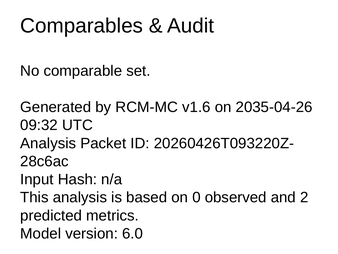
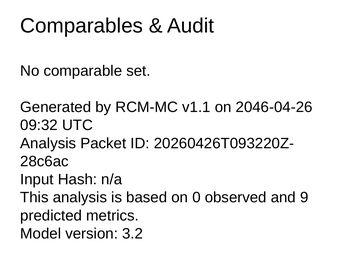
v1.6: v1.6 -> v1.1 (196, 107)
2035-04-26: 2035-04-26 -> 2046-04-26 (274, 107)
2: 2 -> 9 (304, 197)
6.0: 6.0 -> 3.2 (133, 233)
